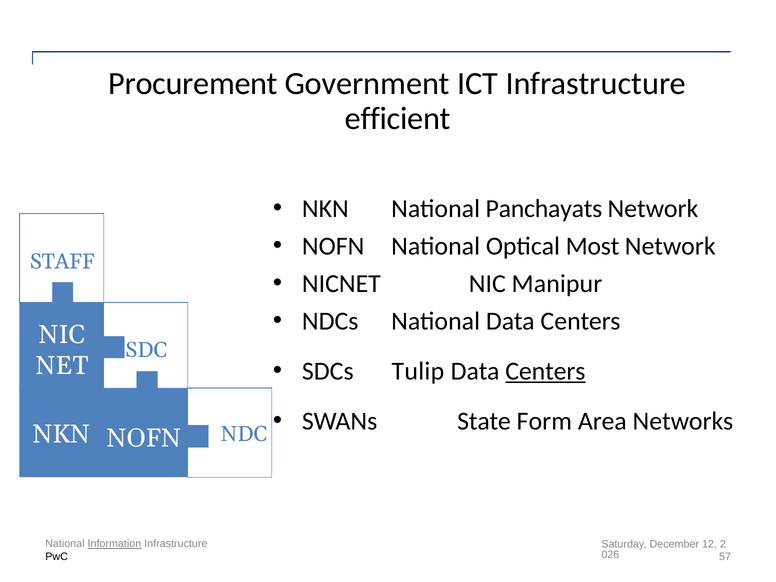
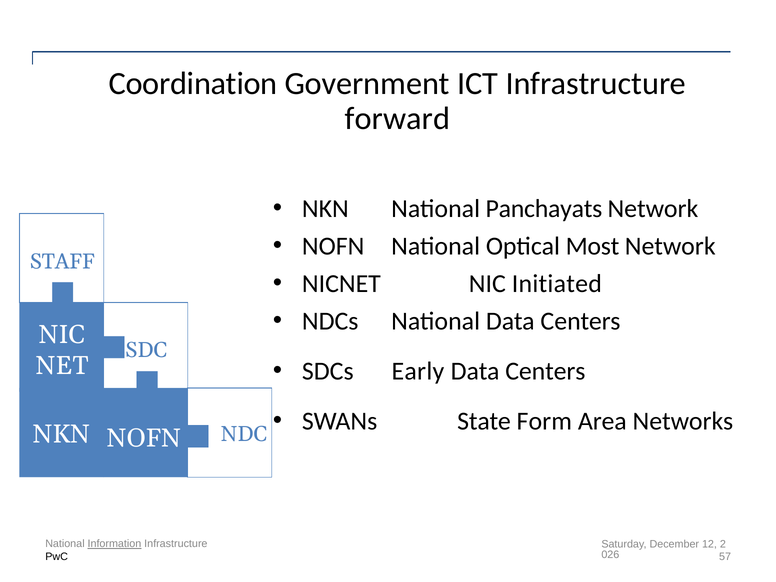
Procurement: Procurement -> Coordination (193, 84)
efficient: efficient -> forward (398, 119)
Manipur: Manipur -> Initiated (557, 284)
Tulip: Tulip -> Early (418, 371)
Centers underline: present -> none (545, 371)
